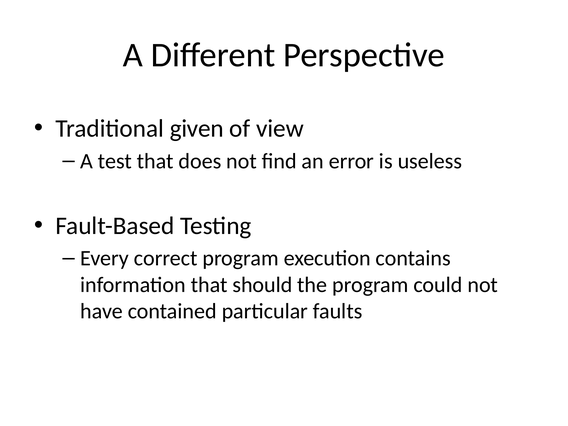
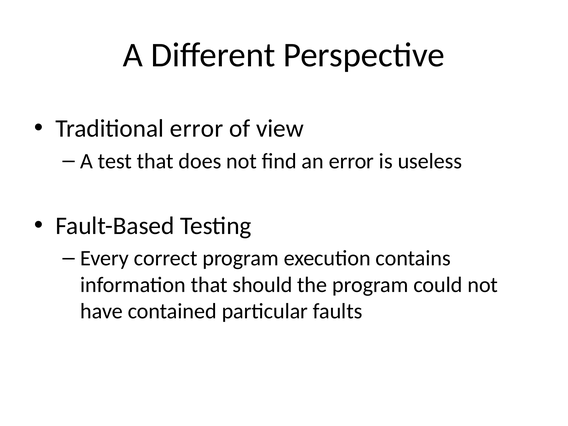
Traditional given: given -> error (197, 129)
